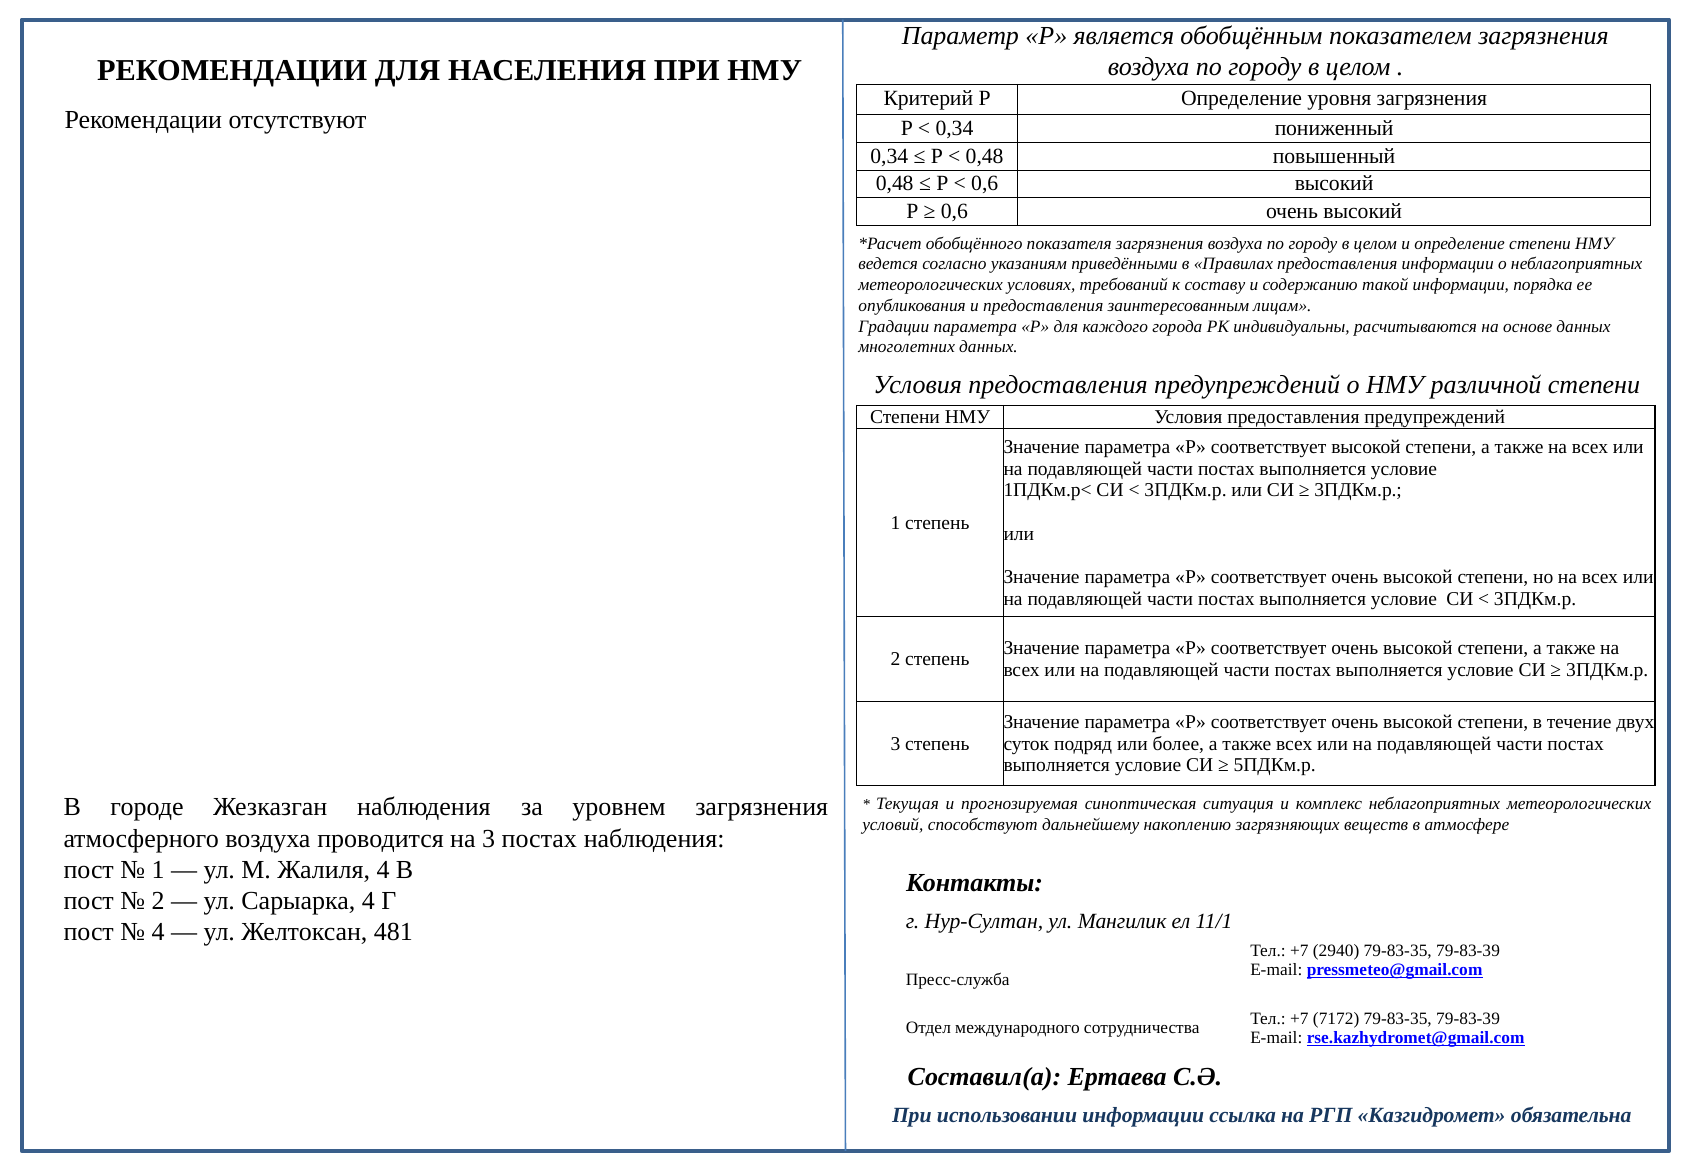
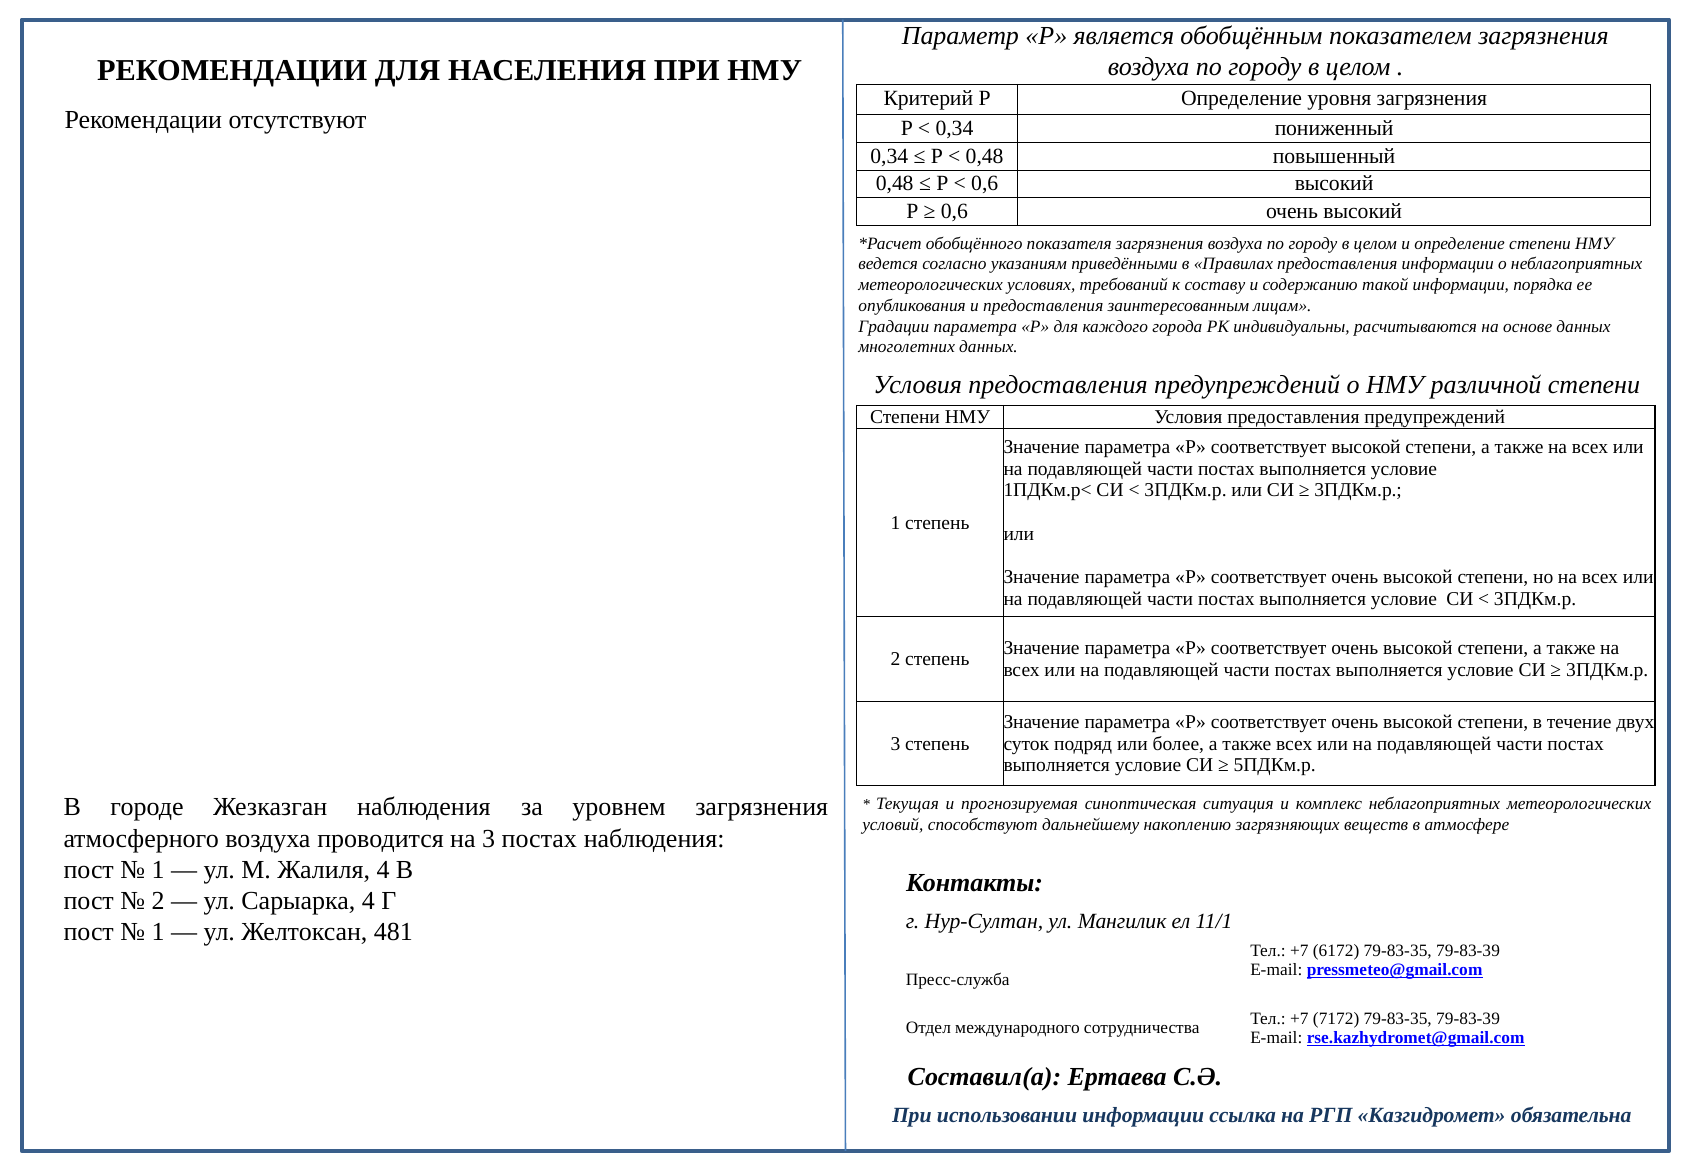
4: 4 -> 1 (158, 932)
2940: 2940 -> 6172 (1336, 951)
